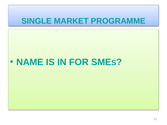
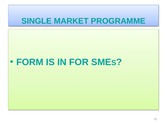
NAME: NAME -> FORM (30, 62)
